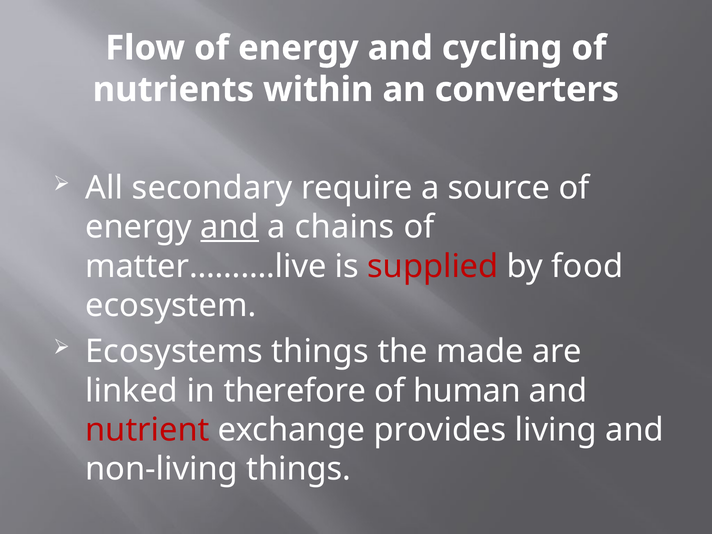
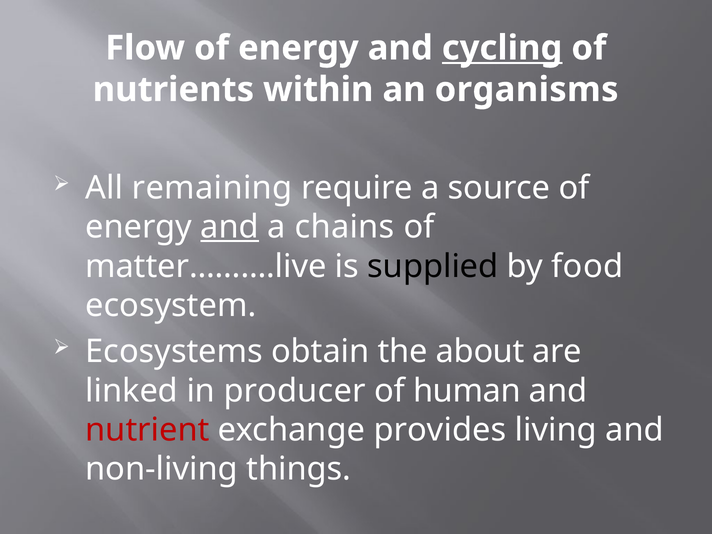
cycling underline: none -> present (502, 48)
converters: converters -> organisms (527, 90)
secondary: secondary -> remaining (212, 188)
supplied colour: red -> black (433, 266)
Ecosystems things: things -> obtain (320, 352)
made: made -> about (480, 352)
therefore: therefore -> producer (295, 391)
